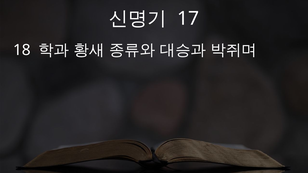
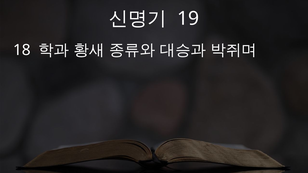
17: 17 -> 19 (188, 19)
